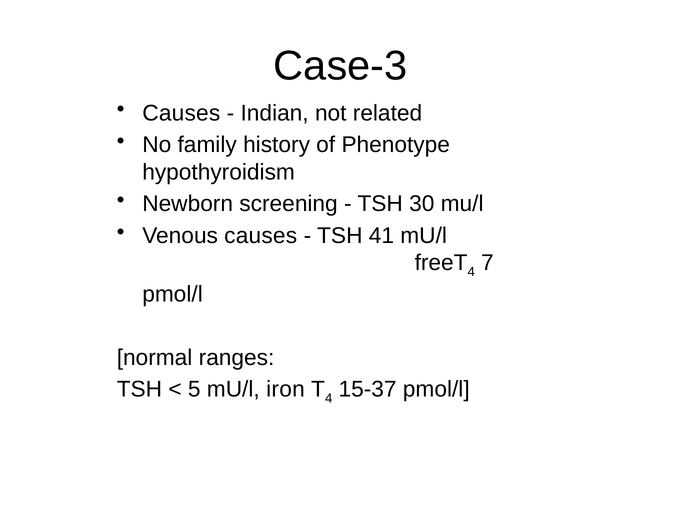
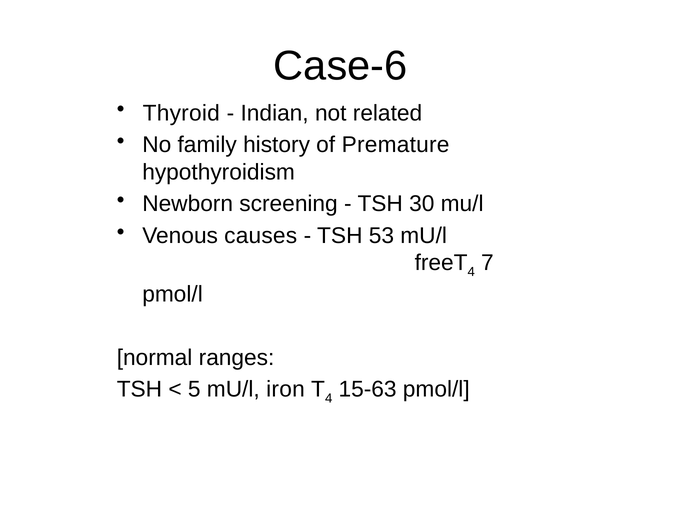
Case-3: Case-3 -> Case-6 (340, 66)
Causes: Causes -> Thyroid (181, 113)
Phenotype: Phenotype -> Premature (396, 145)
41: 41 -> 53 (381, 236)
15-37: 15-37 -> 15-63 (368, 389)
